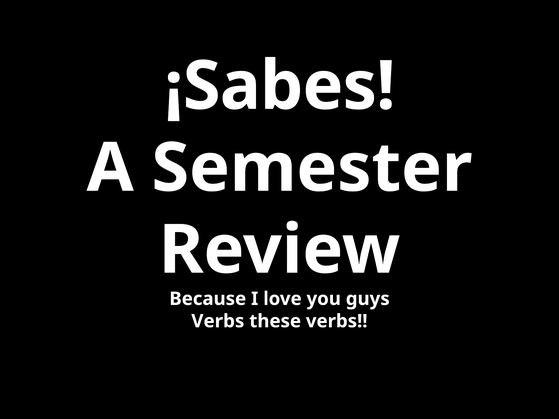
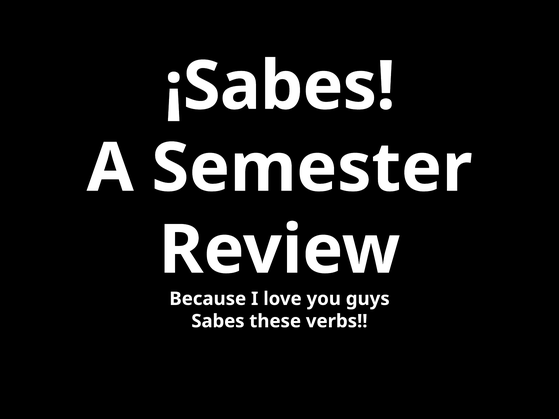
Verbs: Verbs -> Sabes (218, 321)
